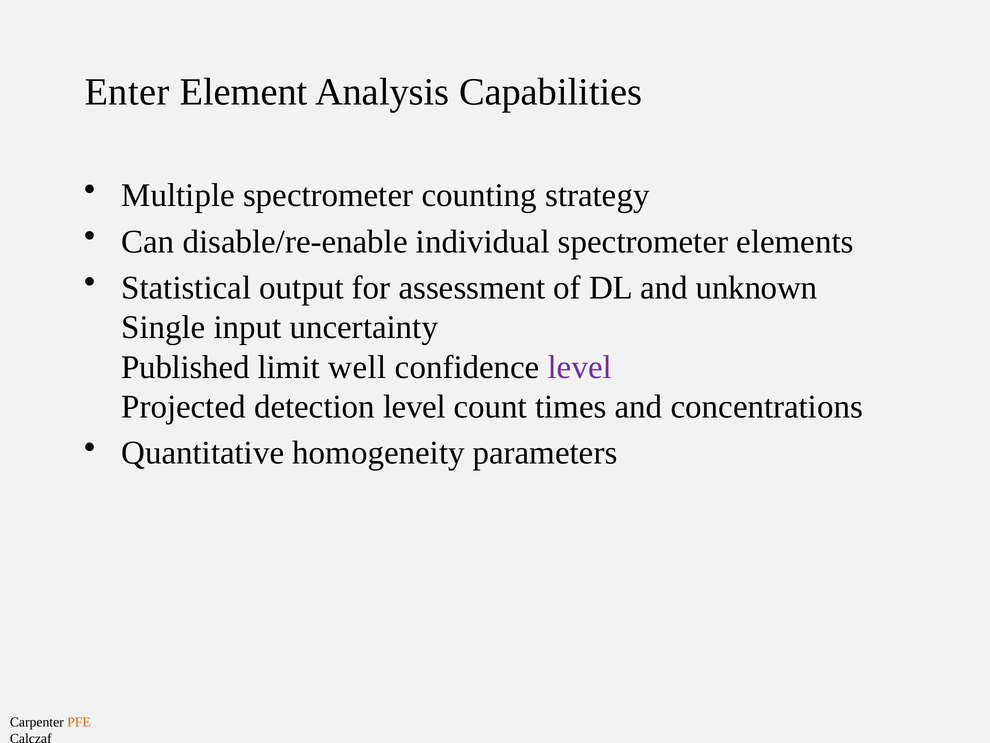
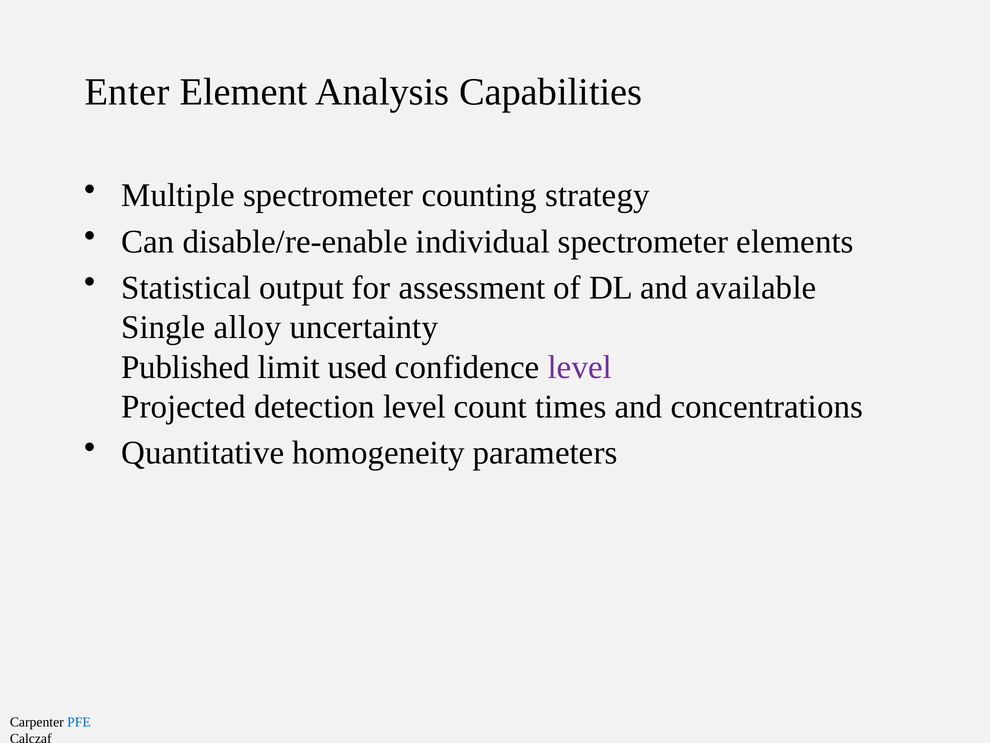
unknown: unknown -> available (756, 288)
input: input -> alloy (248, 327)
well: well -> used (358, 367)
PFE colour: orange -> blue (79, 722)
